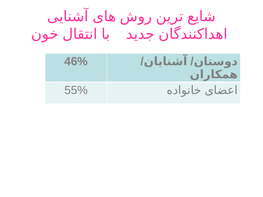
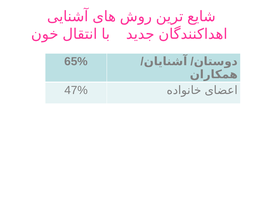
46%: 46% -> 65% (76, 61)
55%: 55% -> 47% (76, 90)
